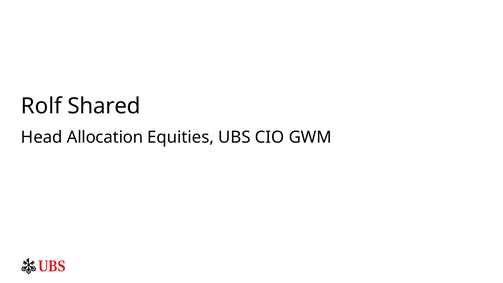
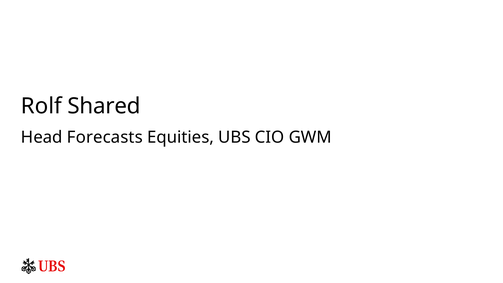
Allocation: Allocation -> Forecasts (105, 137)
